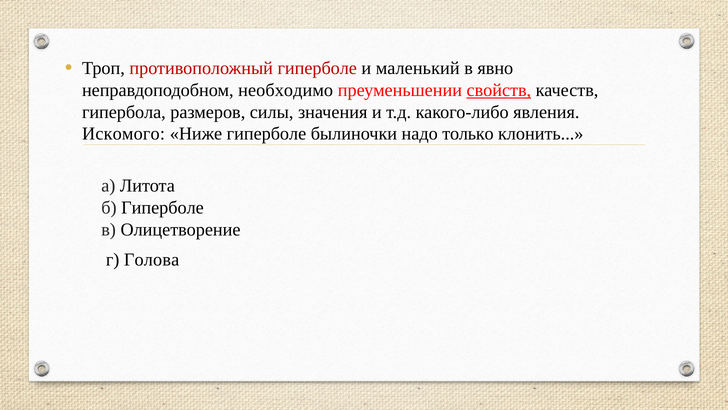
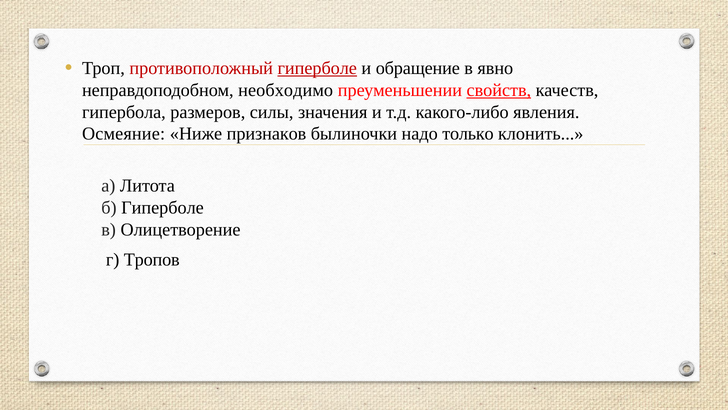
гиперболе underline: none -> present (317, 68)
маленький: маленький -> обращение (418, 68)
Искомого: Искомого -> Осмеяние (124, 134)
Ниже гиперболе: гиперболе -> признаков (267, 134)
Голова: Голова -> Тропов (152, 259)
